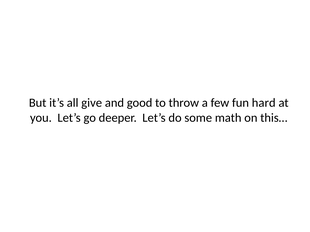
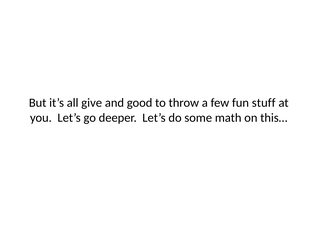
hard: hard -> stuff (264, 103)
